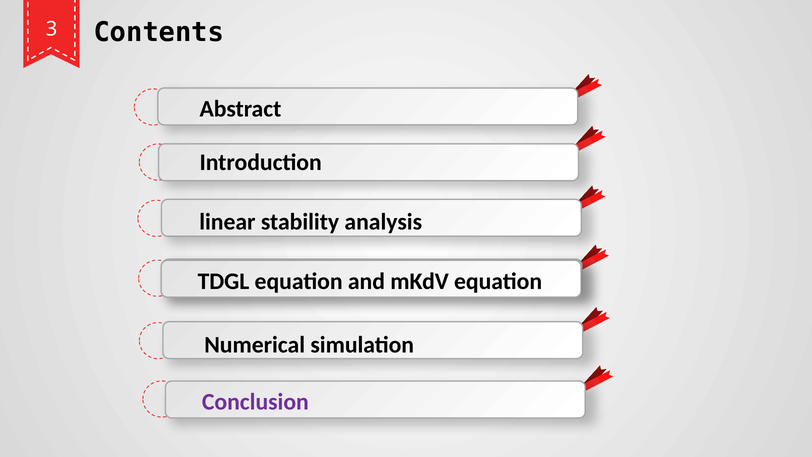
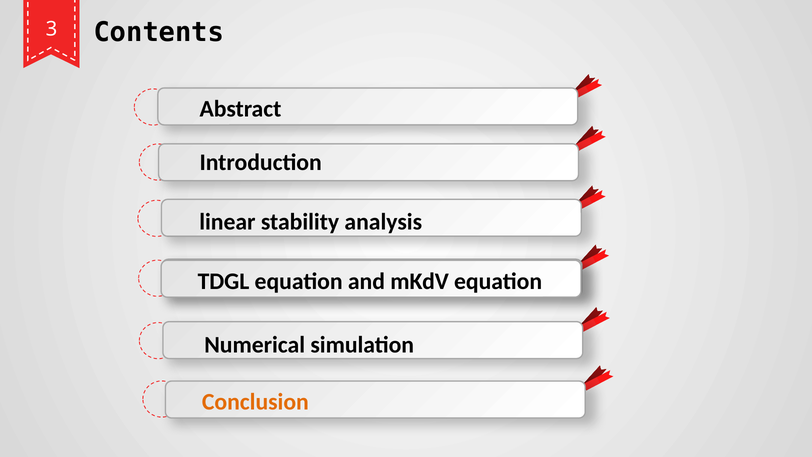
Conclusion colour: purple -> orange (255, 402)
